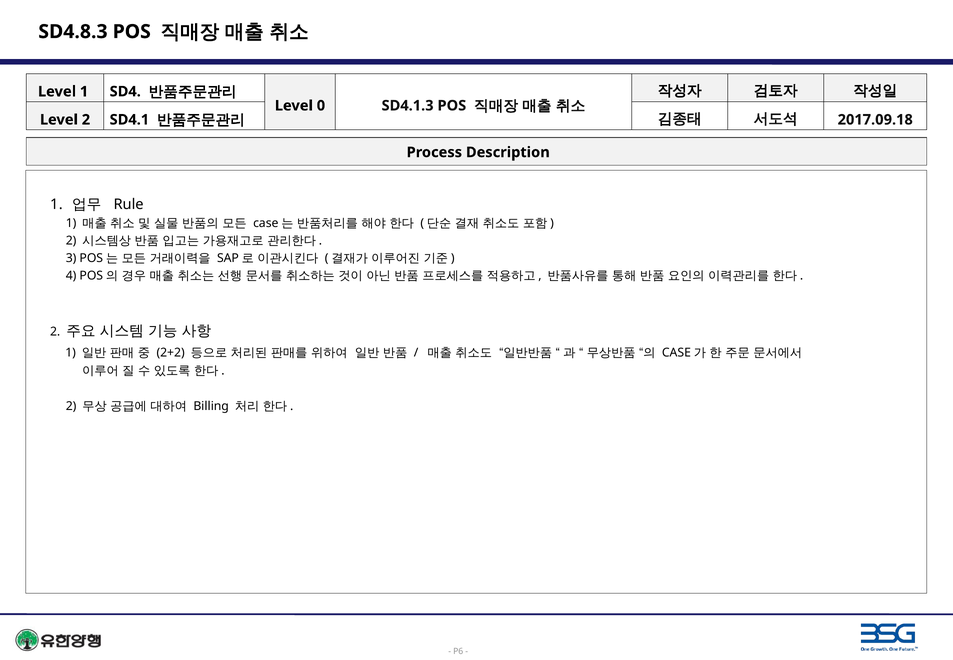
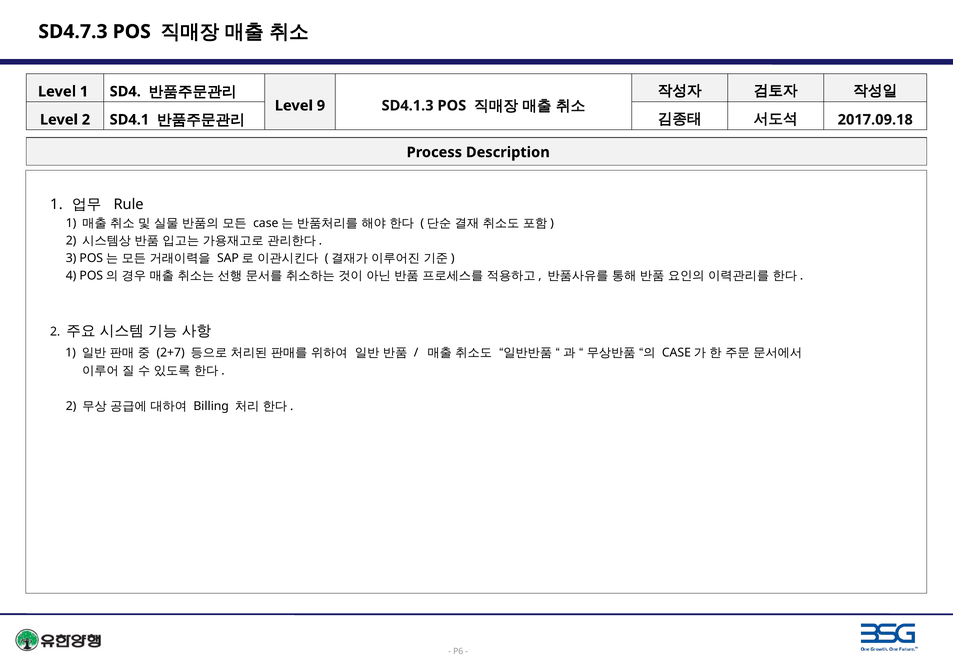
SD4.8.3: SD4.8.3 -> SD4.7.3 (73, 32)
0: 0 -> 9 (321, 106)
2+2: 2+2 -> 2+7 (171, 353)
